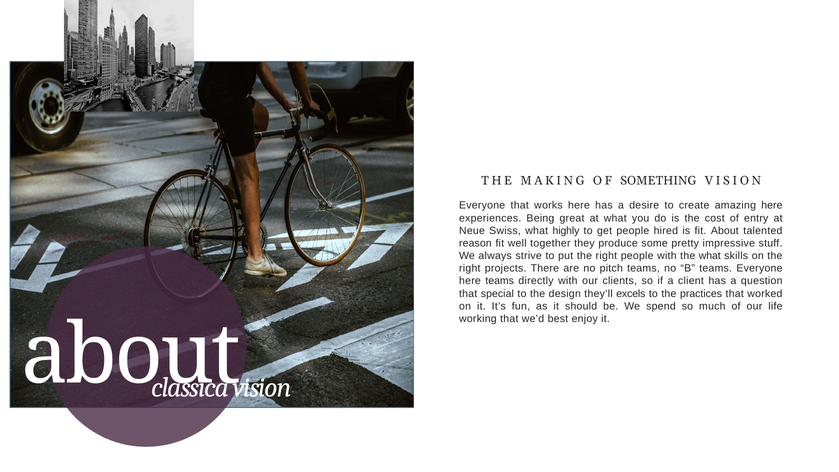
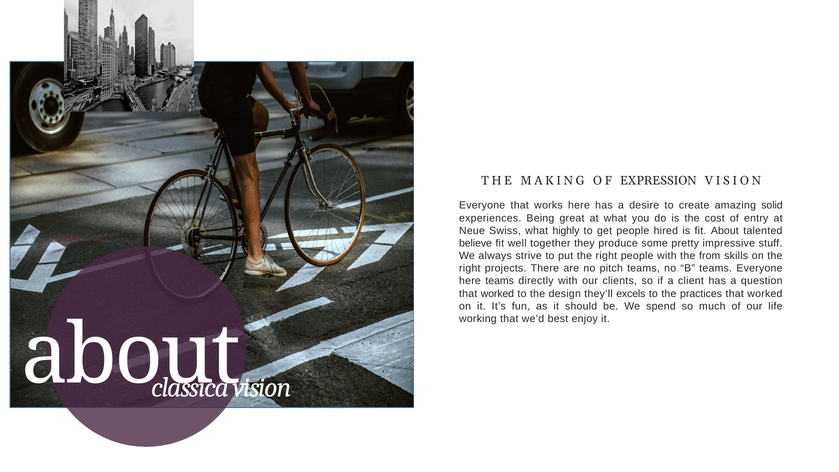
SOMETHING: SOMETHING -> EXPRESSION (658, 181)
amazing here: here -> solid (772, 205)
reason: reason -> believe (475, 243)
the what: what -> from (710, 256)
special: special -> worked (497, 294)
